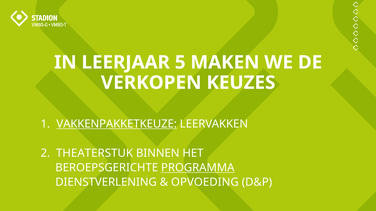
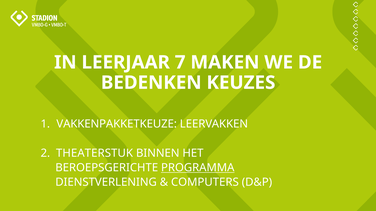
5: 5 -> 7 (180, 63)
VERKOPEN: VERKOPEN -> BEDENKEN (151, 83)
VAKKENPAKKETKEUZE underline: present -> none (117, 124)
OPVOEDING: OPVOEDING -> COMPUTERS (205, 183)
